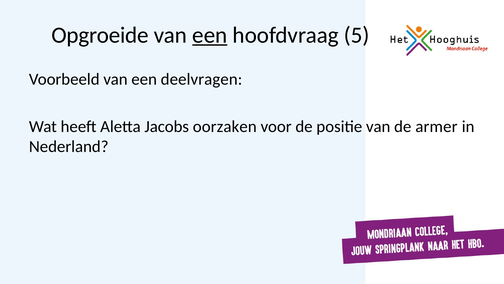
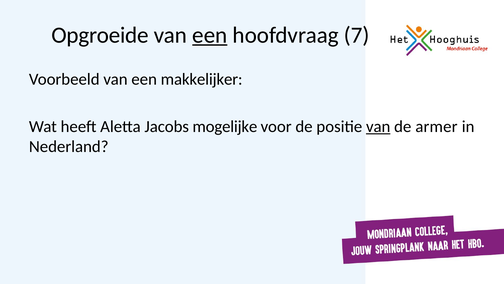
5: 5 -> 7 (357, 35)
deelvragen: deelvragen -> makkelijker (202, 79)
oorzaken: oorzaken -> mogelijke (225, 126)
van underline: none -> present (378, 126)
